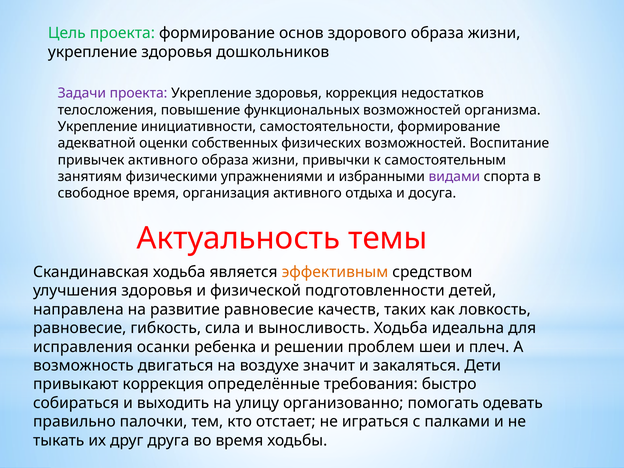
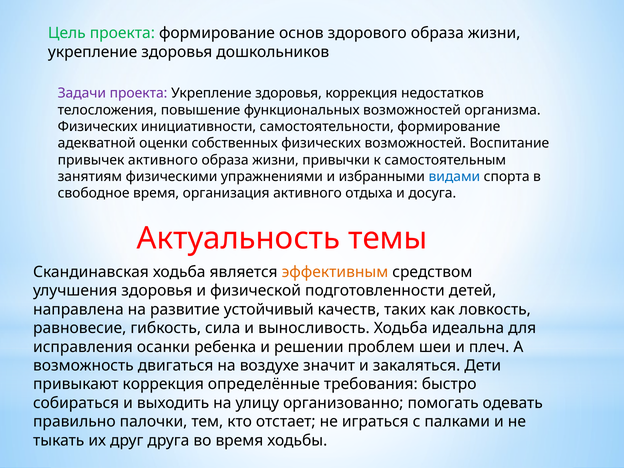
Укрепление: Укрепление -> Физических (98, 127)
видами colour: purple -> blue (454, 177)
развитие равновесие: равновесие -> устойчивый (269, 309)
